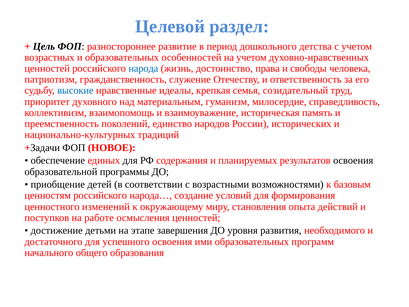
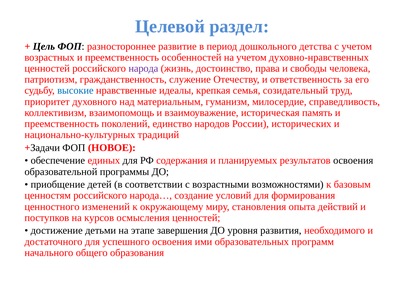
возрастных и образовательных: образовательных -> преемственность (122, 57)
народа colour: blue -> purple (143, 68)
работе: работе -> курсов (99, 218)
